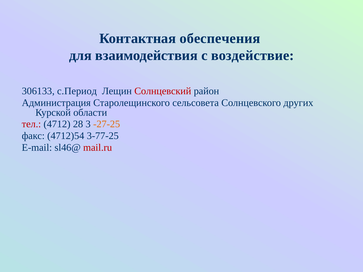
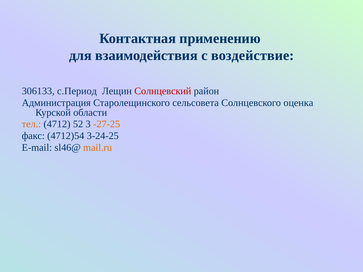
обеспечения: обеспечения -> применению (220, 39)
других: других -> оценка (298, 103)
тел colour: red -> orange (31, 124)
28: 28 -> 52 (78, 124)
3-77-25: 3-77-25 -> 3-24-25 (103, 136)
mail.ru colour: red -> orange (98, 148)
